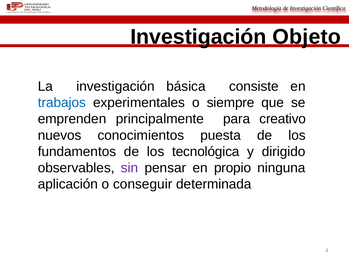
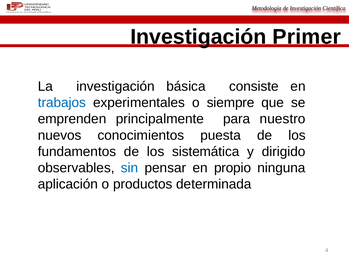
Objeto: Objeto -> Primer (307, 37)
creativo: creativo -> nuestro (283, 119)
tecnológica: tecnológica -> sistemática (206, 151)
sin colour: purple -> blue (130, 168)
conseguir: conseguir -> productos (143, 184)
